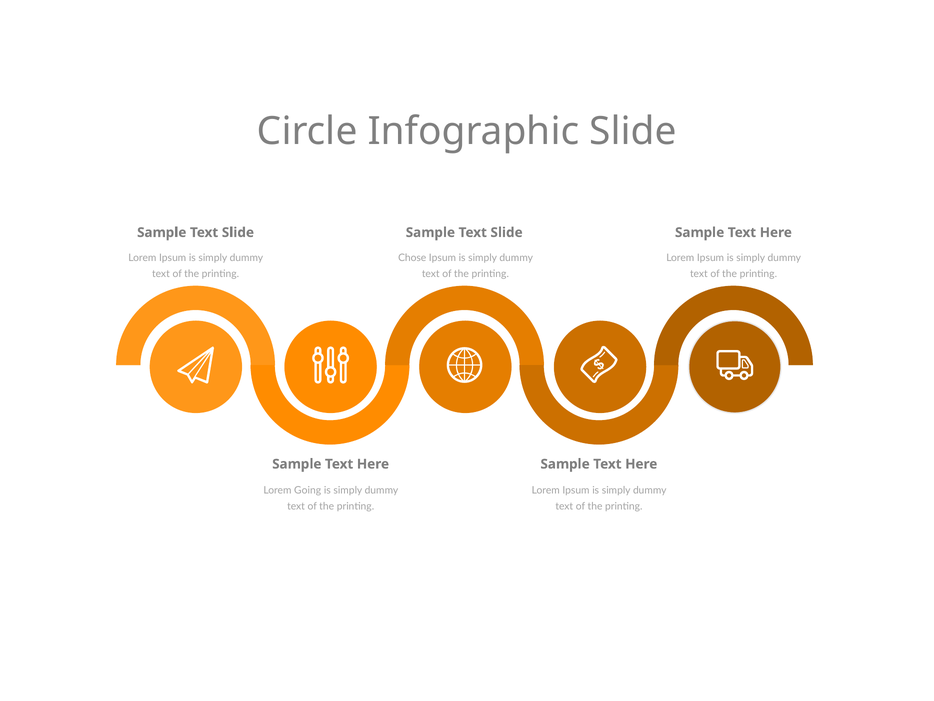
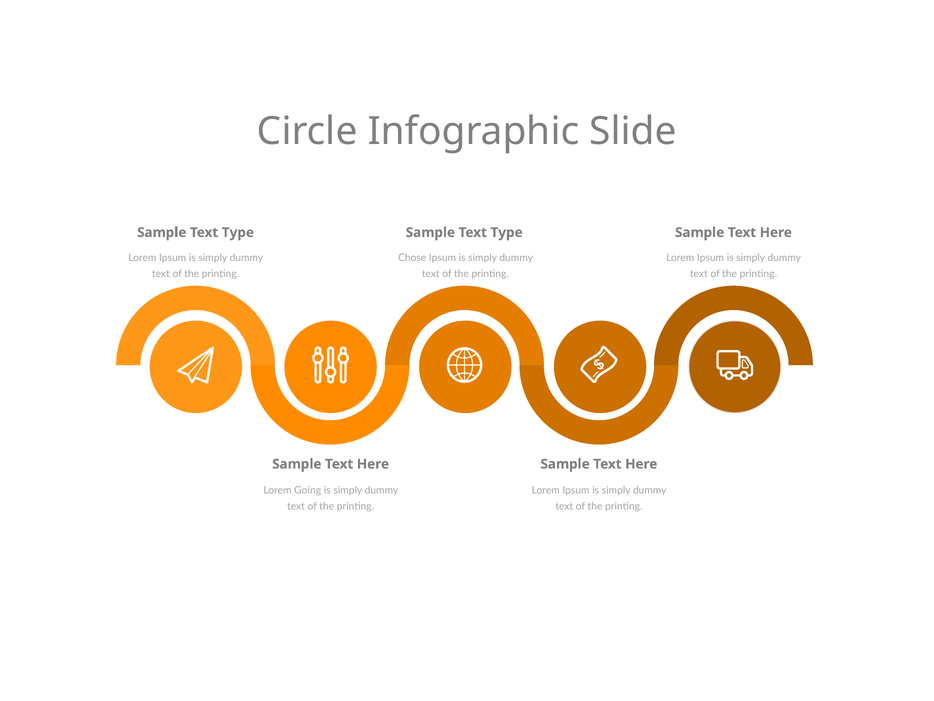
Slide: Slide -> Type (238, 232)
Slide: Slide -> Type (507, 232)
